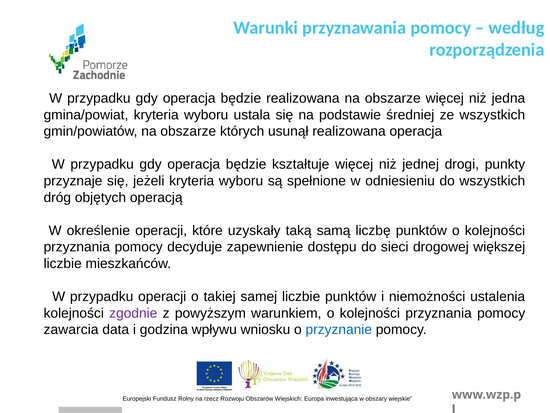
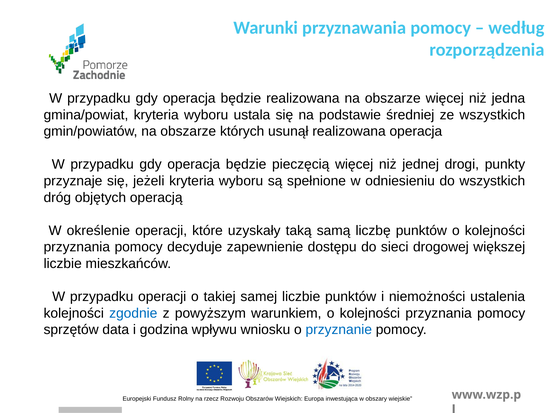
kształtuje: kształtuje -> pieczęcią (301, 164)
zgodnie colour: purple -> blue (133, 313)
zawarcia: zawarcia -> sprzętów (71, 329)
